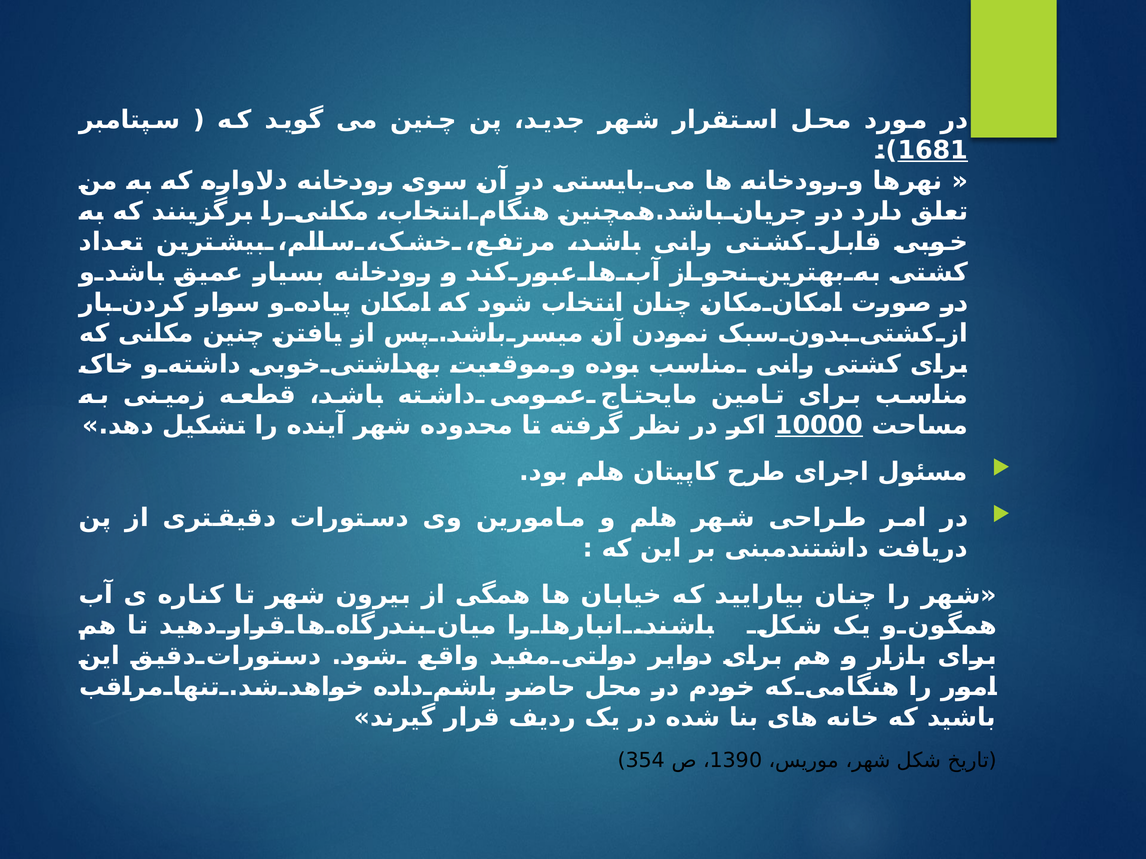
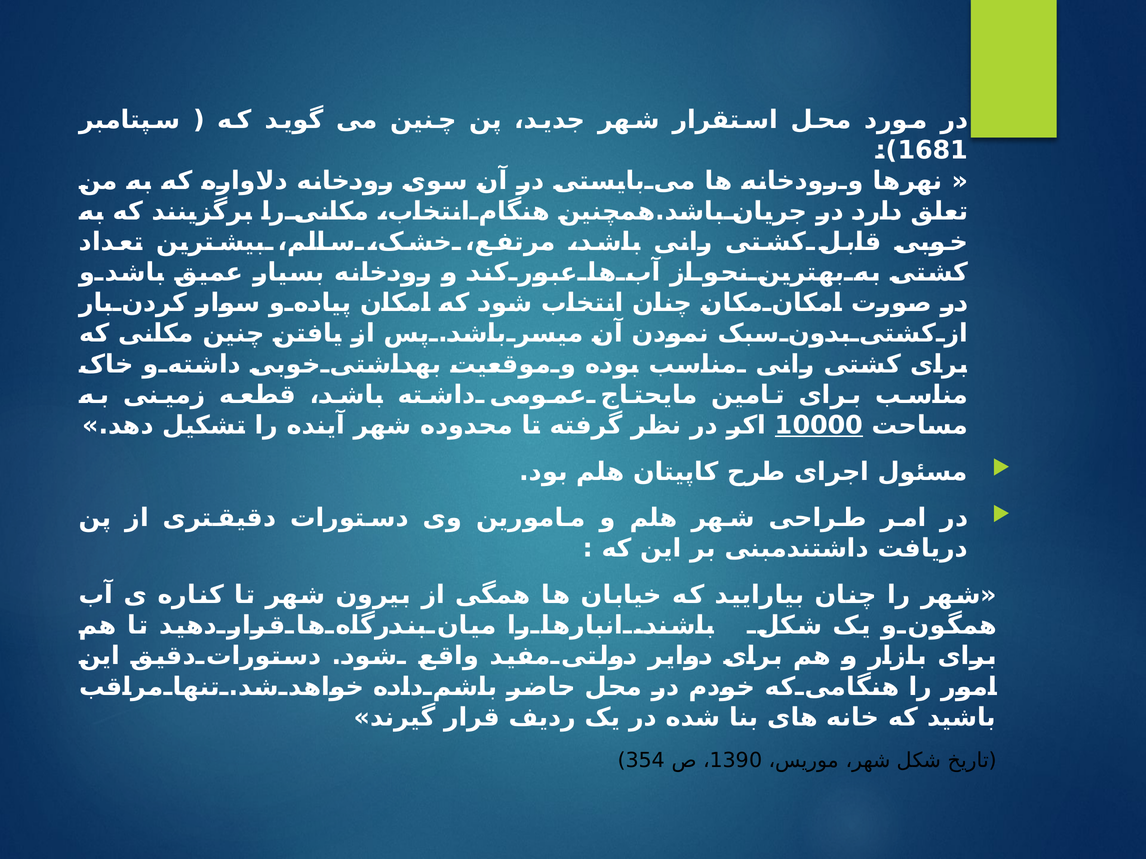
1681 underline: present -> none (933, 151)
